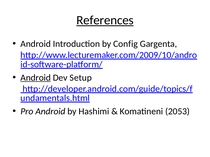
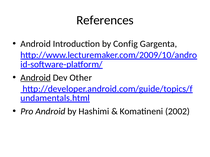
References underline: present -> none (105, 20)
Setup: Setup -> Other (81, 78)
2053: 2053 -> 2002 (178, 112)
